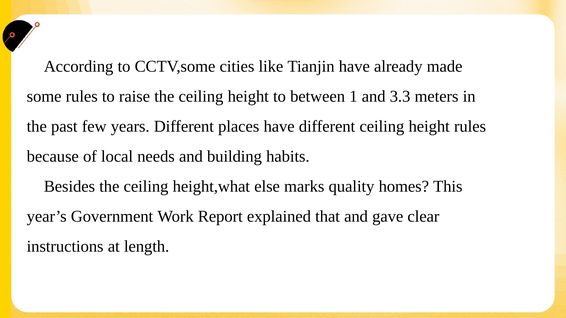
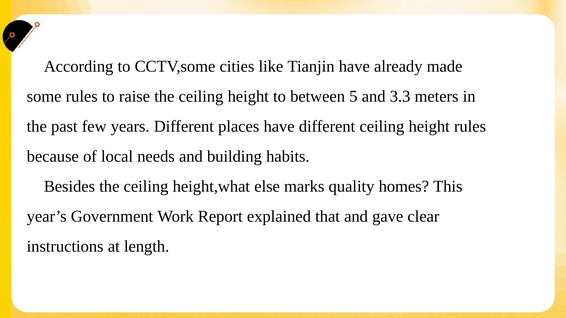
1: 1 -> 5 (353, 96)
